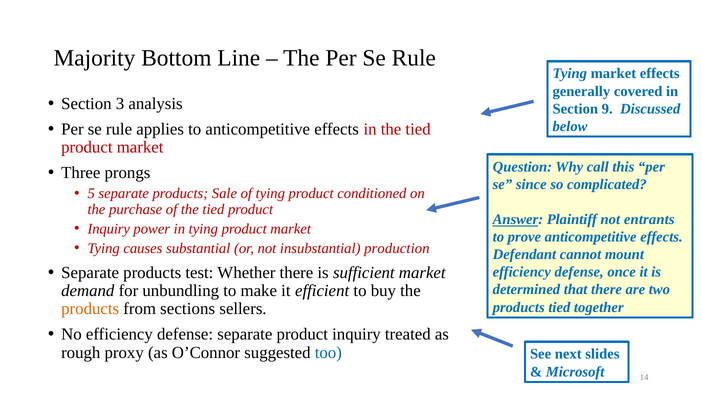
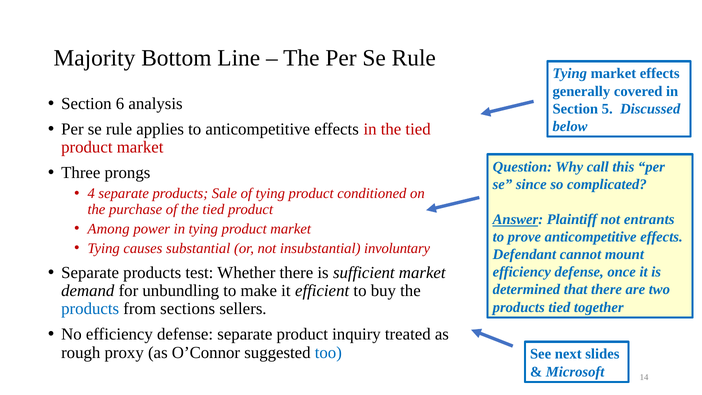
3: 3 -> 6 (120, 104)
9: 9 -> 5 (607, 109)
5: 5 -> 4 (91, 193)
Inquiry: Inquiry -> Among (109, 229)
production: production -> involuntary (397, 248)
products colour: orange -> blue (90, 309)
